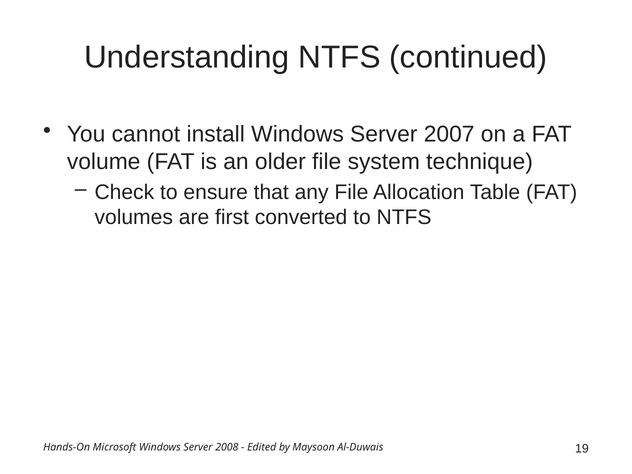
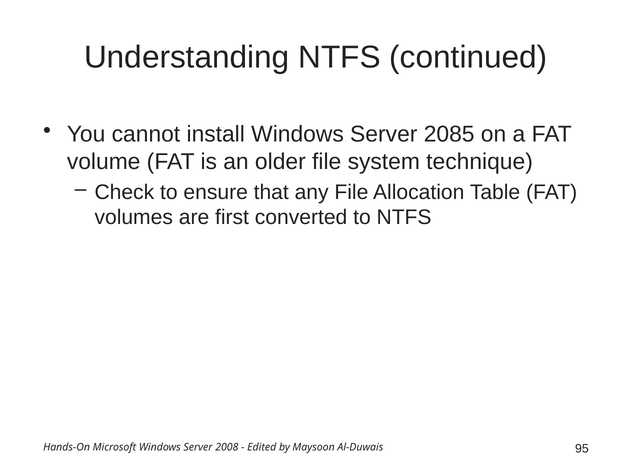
2007: 2007 -> 2085 (449, 134)
19: 19 -> 95 (582, 449)
